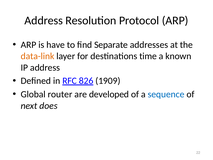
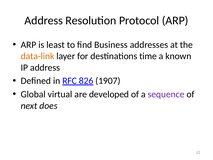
have: have -> least (56, 45)
Separate: Separate -> Business (111, 45)
1909: 1909 -> 1907 (108, 81)
router: router -> virtual (60, 94)
sequence colour: blue -> purple (166, 94)
